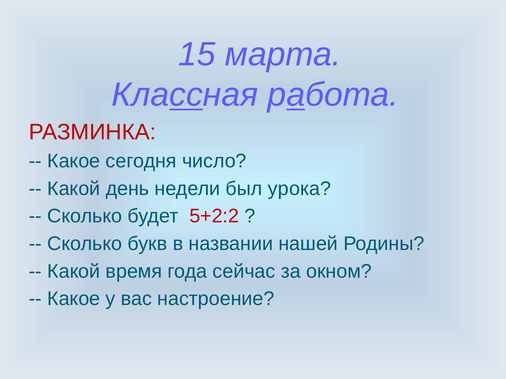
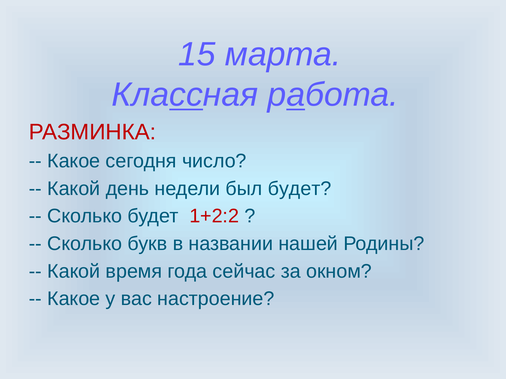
был урока: урока -> будет (300, 189)
5+2:2: 5+2:2 -> 1+2:2 (214, 216)
